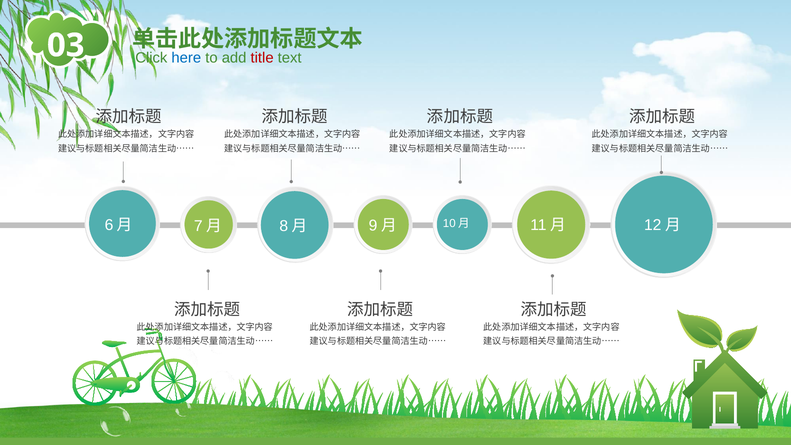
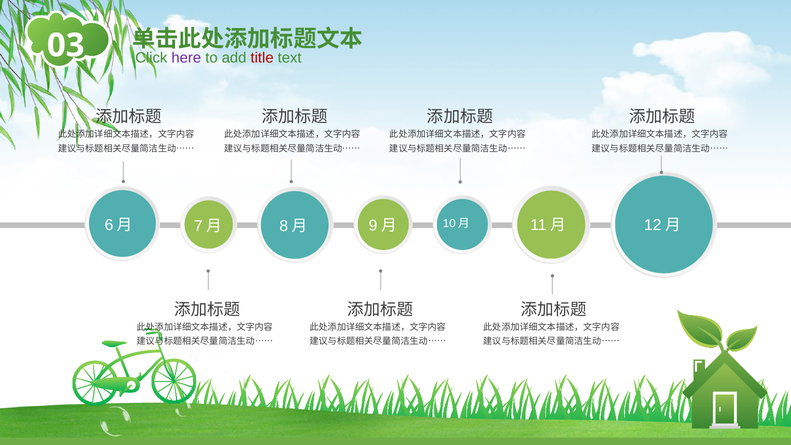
here colour: blue -> purple (186, 58)
